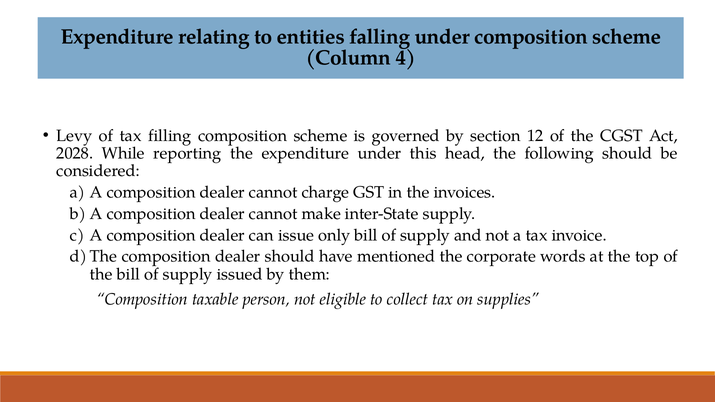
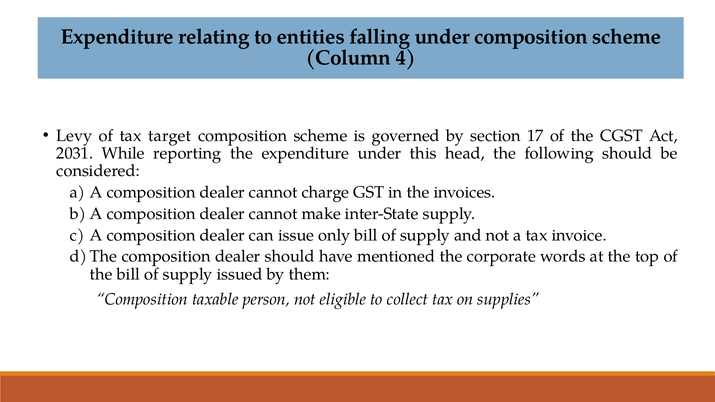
filling: filling -> target (170, 136)
12: 12 -> 17 (535, 136)
2028: 2028 -> 2031 (75, 153)
